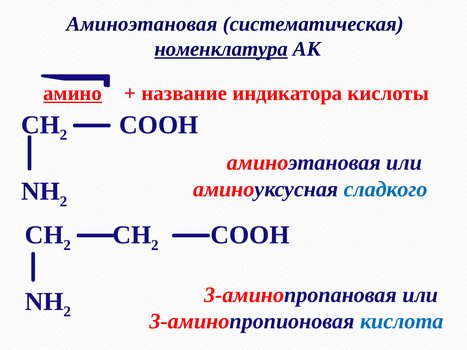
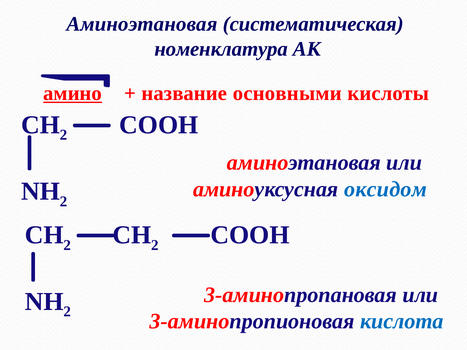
номенклатура underline: present -> none (221, 49)
индикатора: индикатора -> основными (287, 93)
сладкого: сладкого -> оксидом (386, 189)
